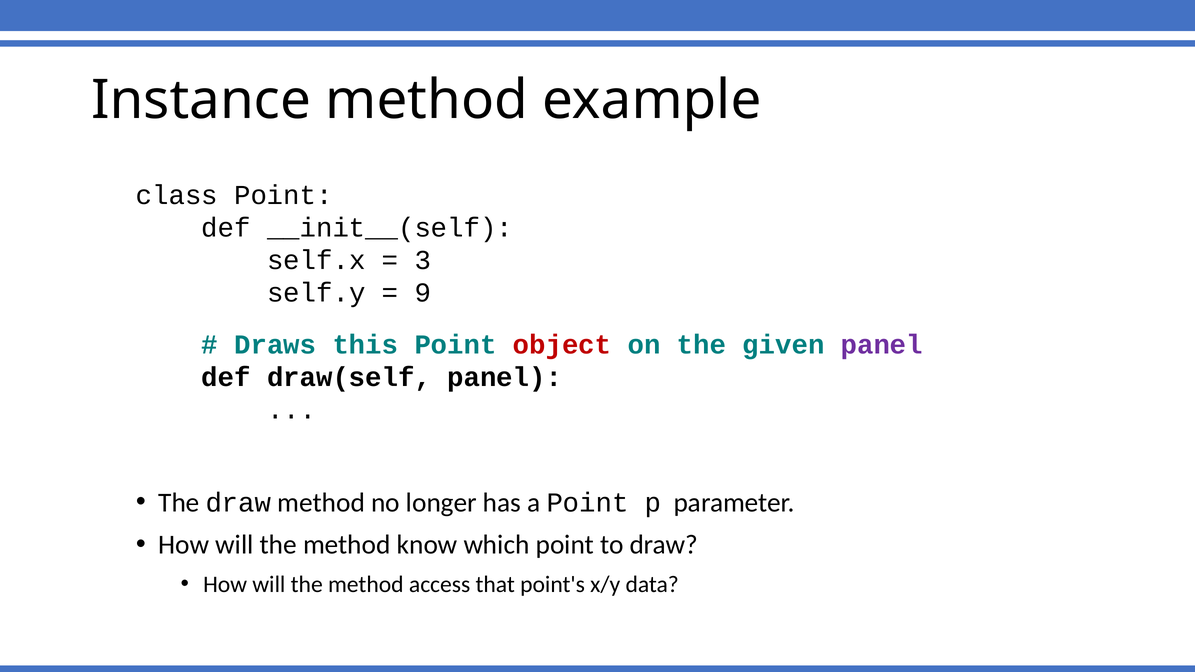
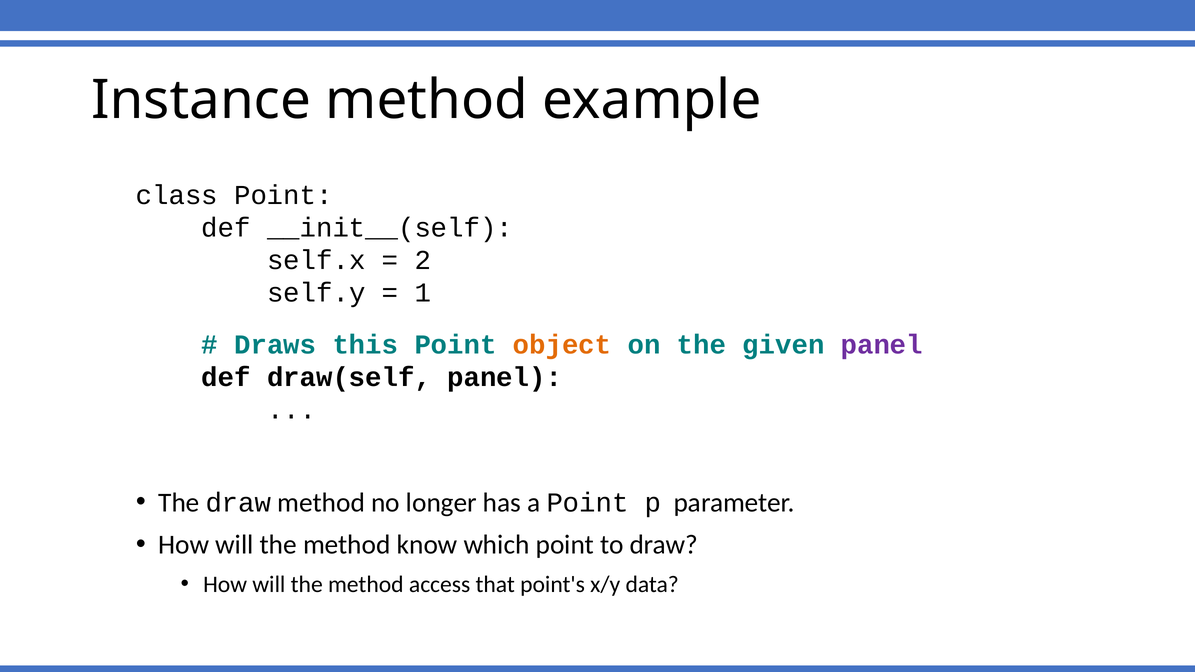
3: 3 -> 2 (423, 260)
9: 9 -> 1 (423, 293)
object colour: red -> orange (562, 345)
